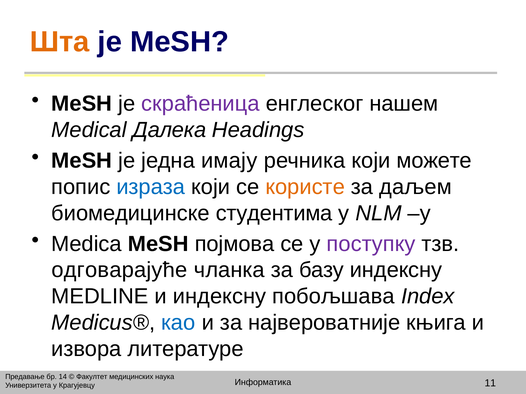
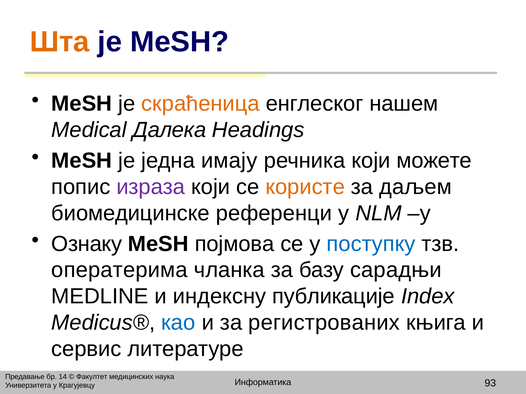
скраћеница colour: purple -> orange (200, 104)
израза colour: blue -> purple (151, 187)
студентима: студентима -> референци (274, 213)
Medica: Medica -> Ознаку (87, 244)
поступку colour: purple -> blue (371, 244)
одговарајуће: одговарајуће -> оператерима (119, 270)
базу индексну: индексну -> сарадњи (396, 270)
побољшава: побољшава -> публикације (333, 297)
највероватније: највероватније -> регистрованих (324, 323)
извора: извора -> сервис (86, 349)
11: 11 -> 93 (490, 384)
